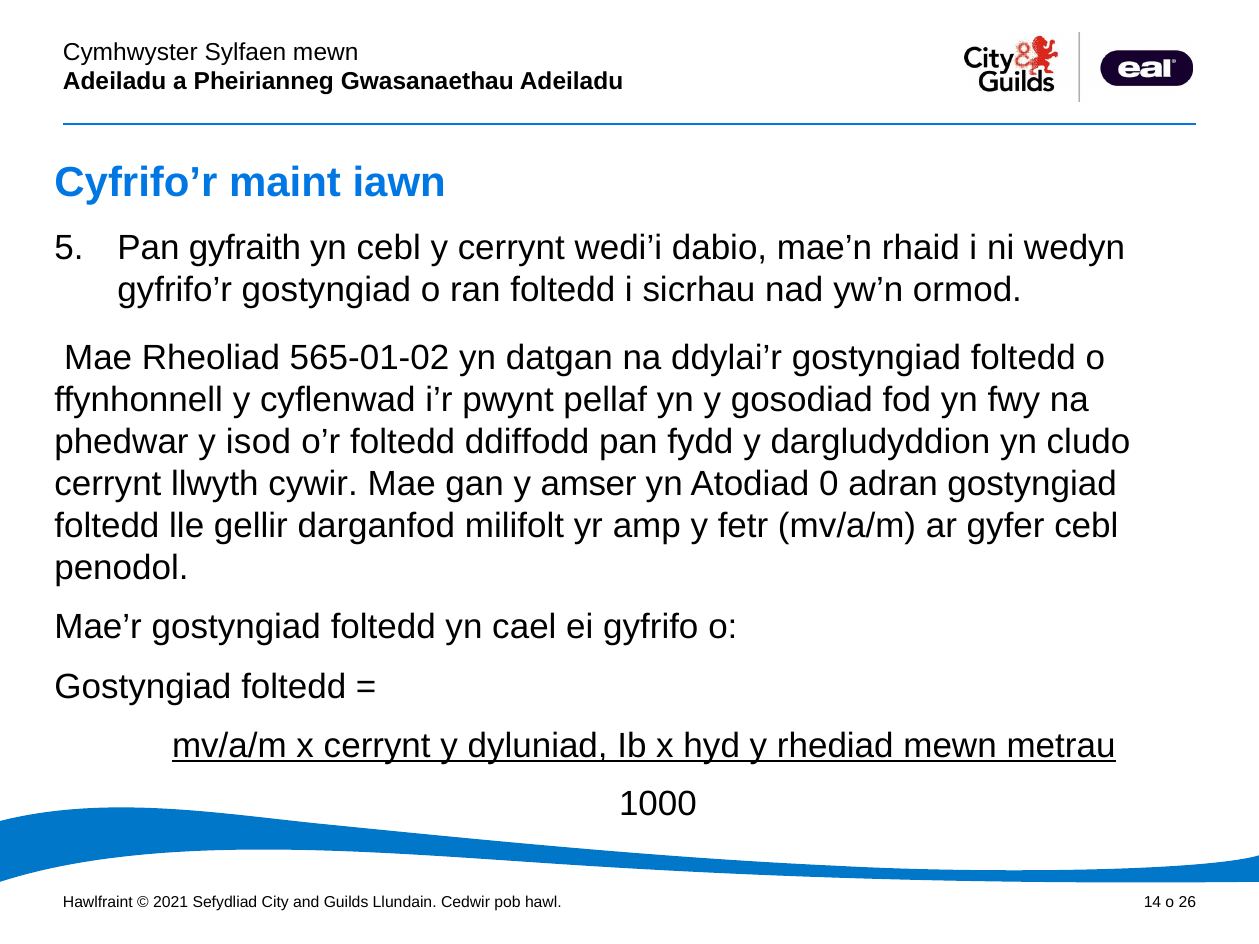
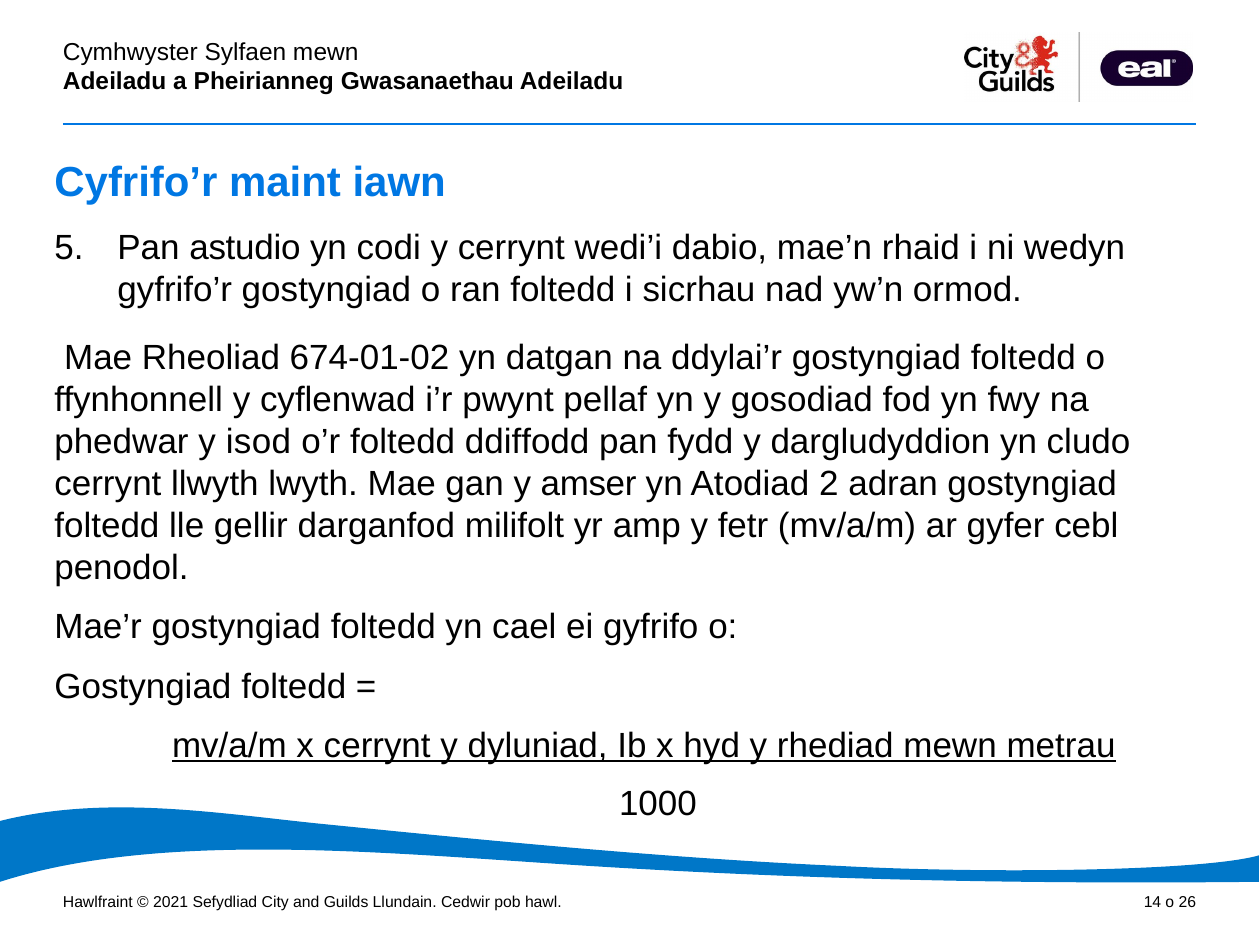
gyfraith: gyfraith -> astudio (245, 248)
yn cebl: cebl -> codi (389, 248)
565-01-02: 565-01-02 -> 674-01-02 (370, 358)
cywir: cywir -> lwyth (313, 484)
0: 0 -> 2 (829, 484)
